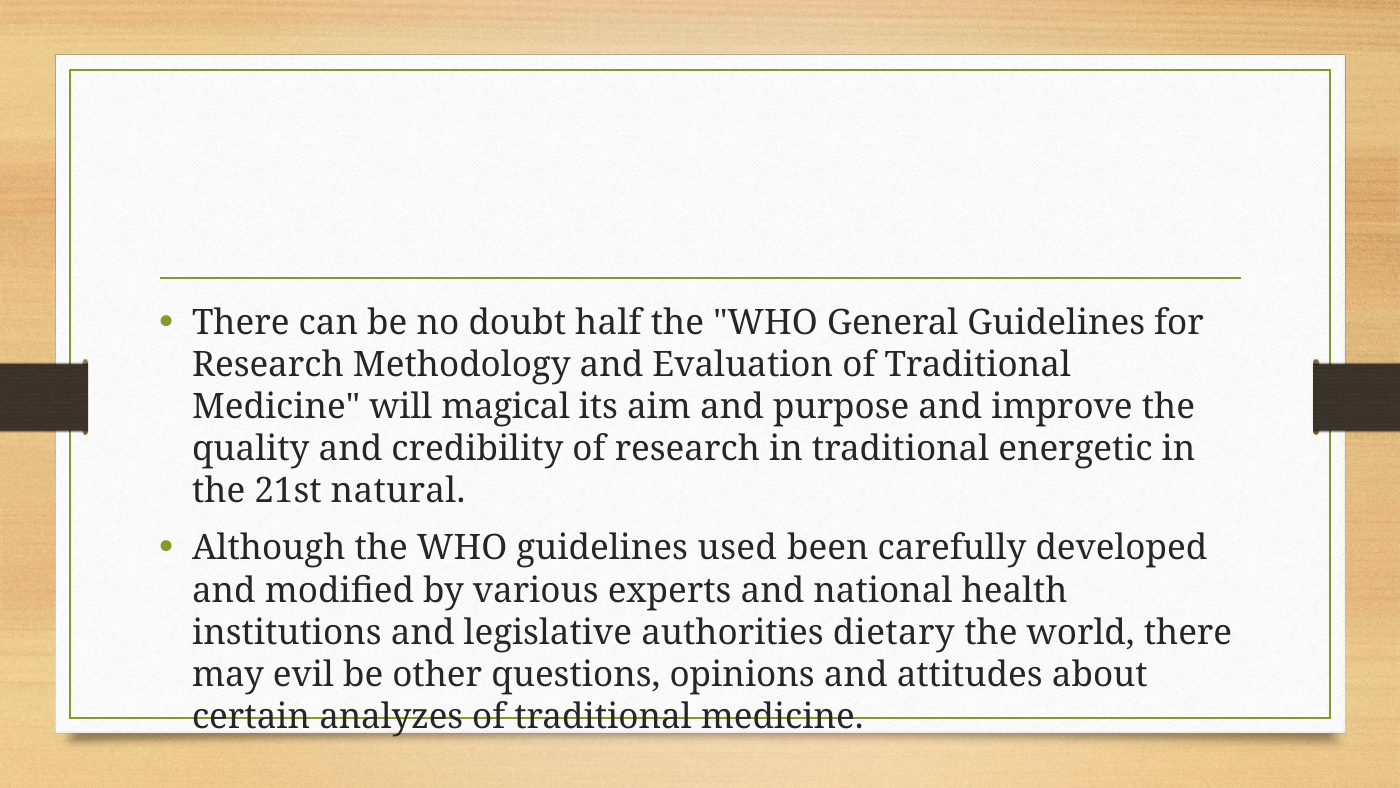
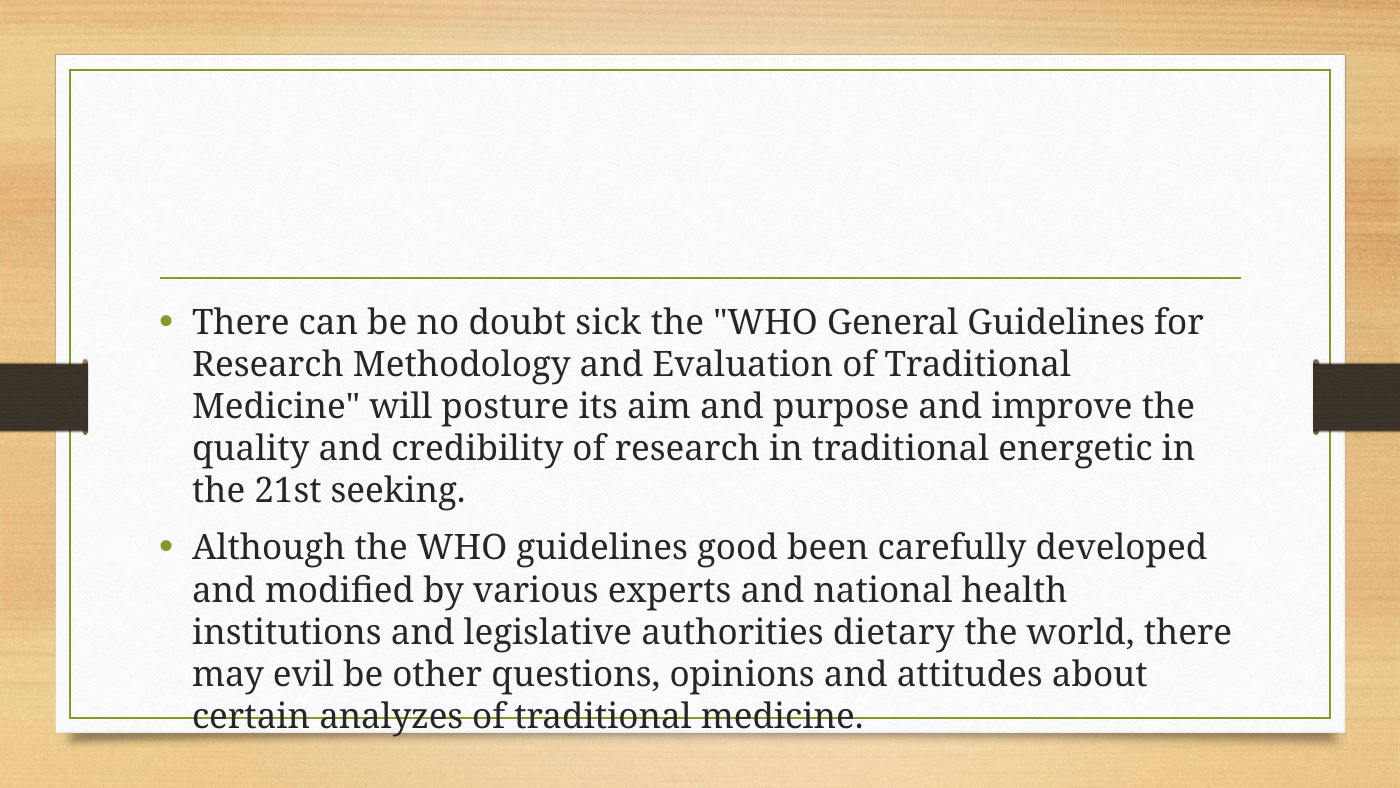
half: half -> sick (608, 322)
magical: magical -> posture (505, 406)
natural: natural -> seeking (398, 490)
used: used -> good (737, 548)
